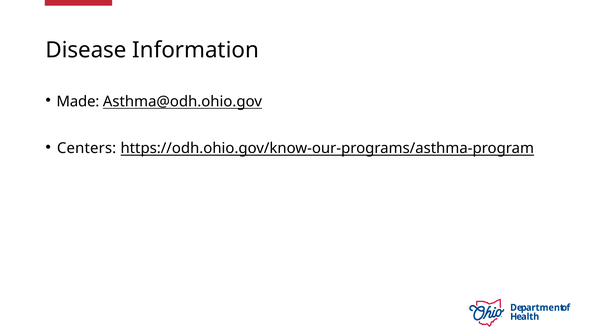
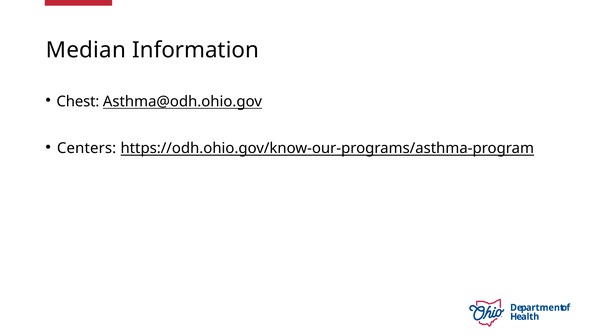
Disease: Disease -> Median (86, 50)
Made: Made -> Chest (78, 101)
